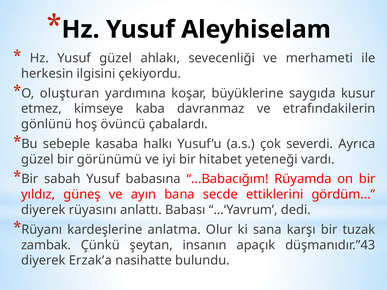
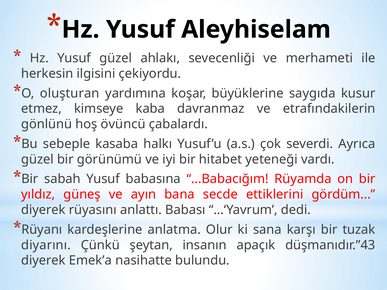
zambak: zambak -> diyarını (46, 245)
Erzak’a: Erzak’a -> Emek’a (90, 261)
